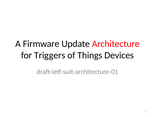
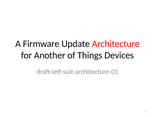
Triggers: Triggers -> Another (50, 55)
